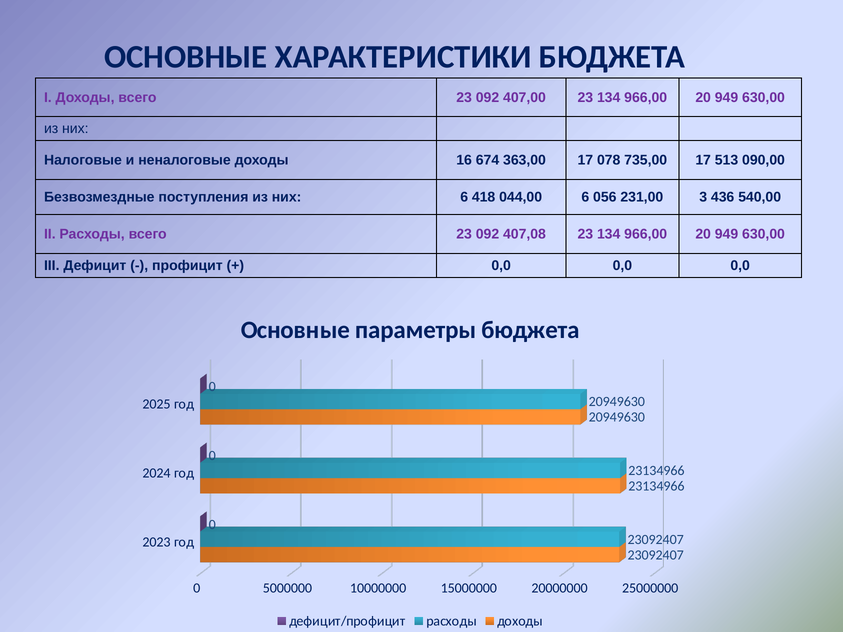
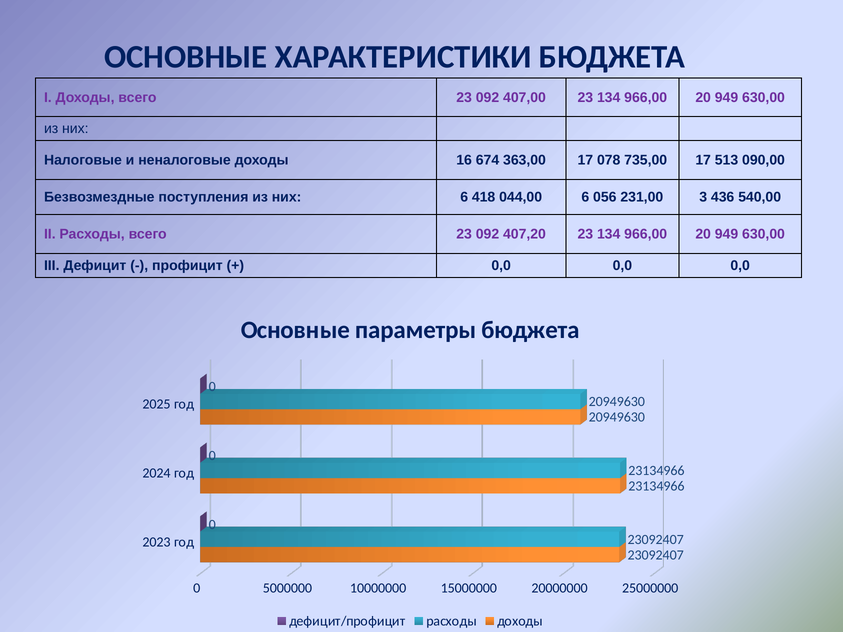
407,08: 407,08 -> 407,20 (524, 234)
